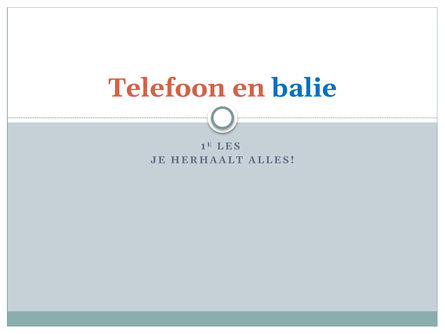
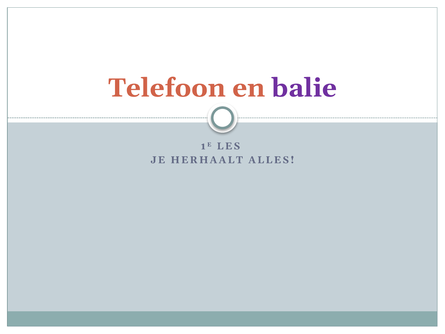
balie colour: blue -> purple (304, 88)
